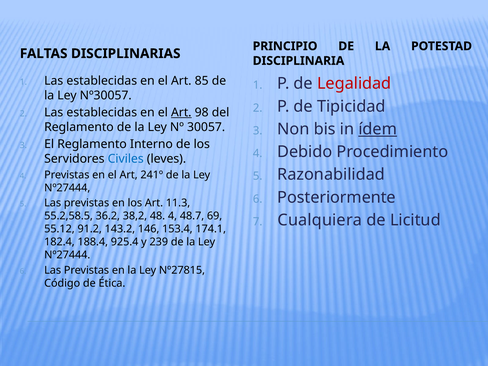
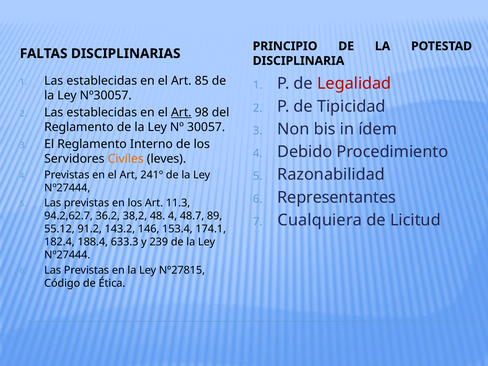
ídem underline: present -> none (378, 129)
Civiles colour: blue -> orange (126, 159)
Posteriormente: Posteriormente -> Representantes (337, 197)
55.2,58.5: 55.2,58.5 -> 94.2,62.7 (69, 216)
69: 69 -> 89 (215, 216)
925.4: 925.4 -> 633.3 (125, 242)
